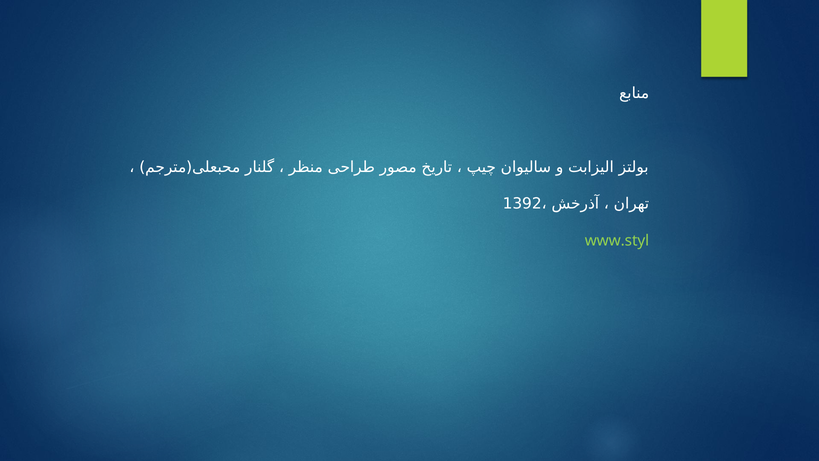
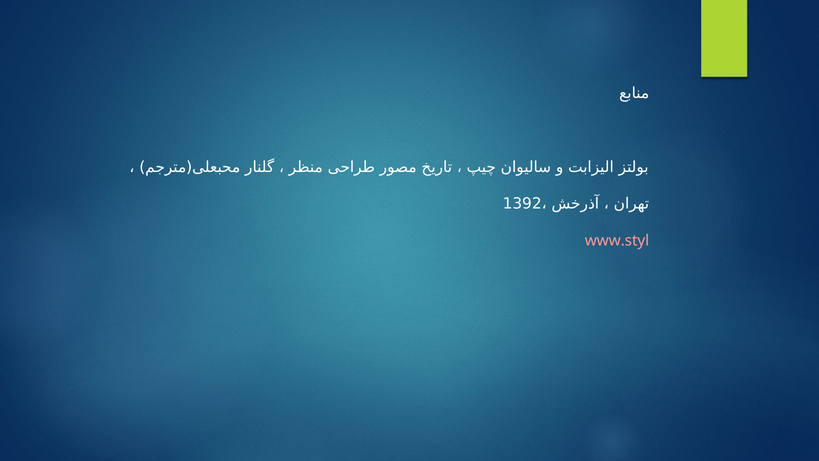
www.styl colour: light green -> pink (617, 241)
